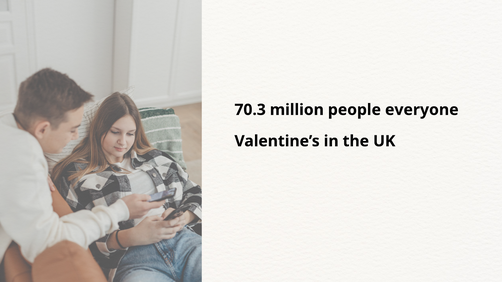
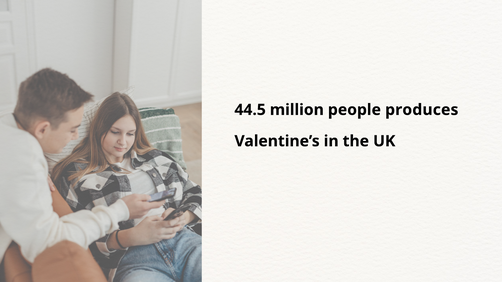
70.3: 70.3 -> 44.5 (250, 110)
everyone: everyone -> produces (422, 110)
